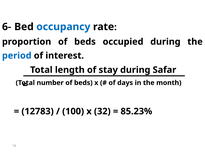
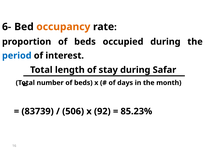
occupancy colour: blue -> orange (63, 27)
12783: 12783 -> 83739 (38, 112)
100: 100 -> 506 (73, 112)
32: 32 -> 92 (102, 112)
